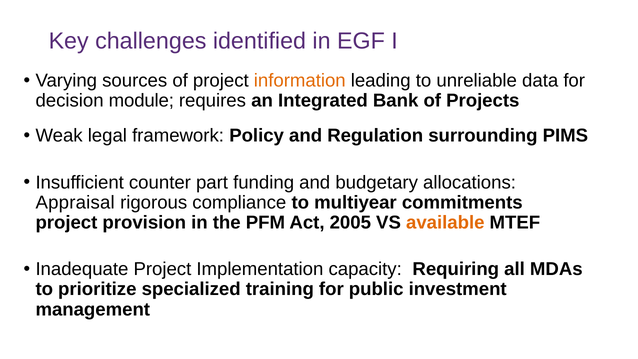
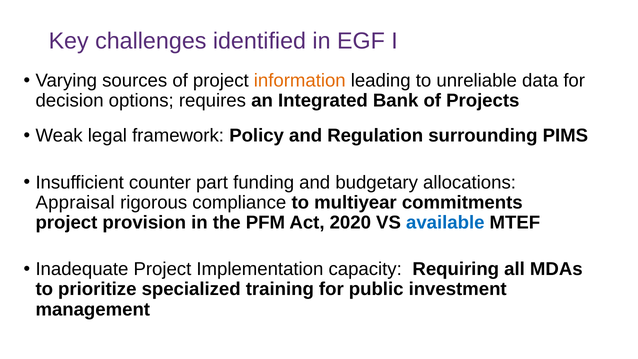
module: module -> options (141, 101)
2005: 2005 -> 2020 (350, 222)
available colour: orange -> blue (445, 222)
